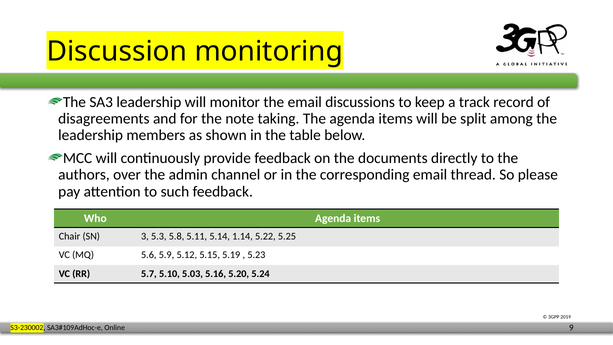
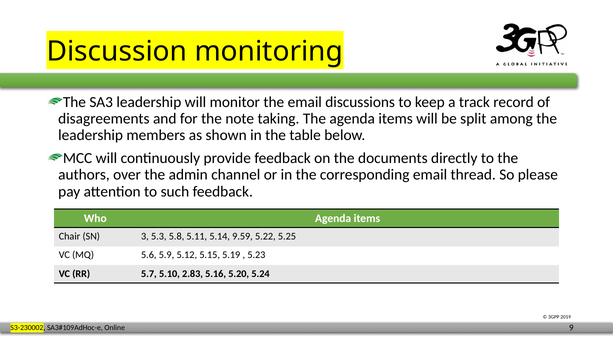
1.14: 1.14 -> 9.59 (243, 236)
5.03: 5.03 -> 2.83 (193, 274)
